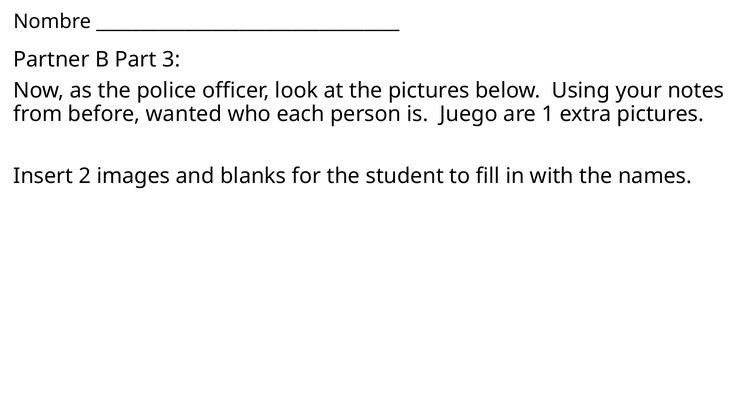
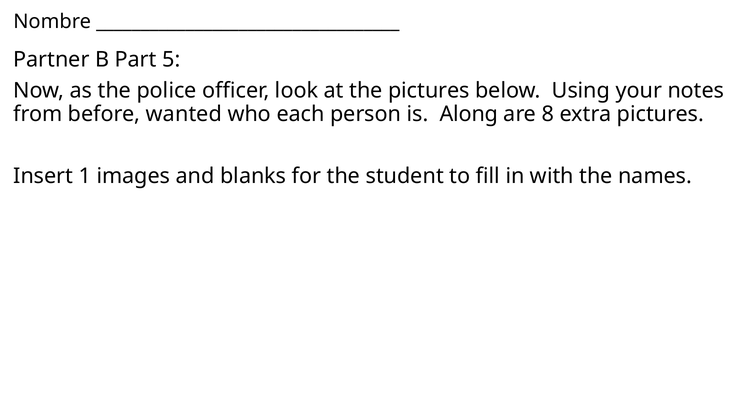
3: 3 -> 5 (171, 60)
Juego: Juego -> Along (469, 114)
1: 1 -> 8 (548, 114)
2: 2 -> 1 (85, 176)
